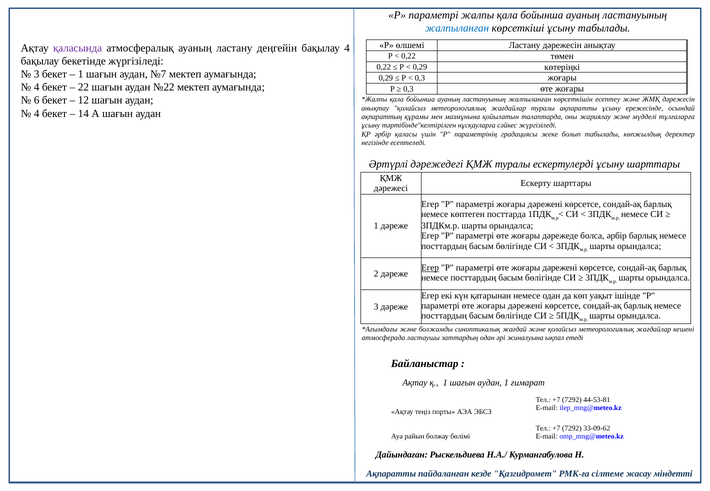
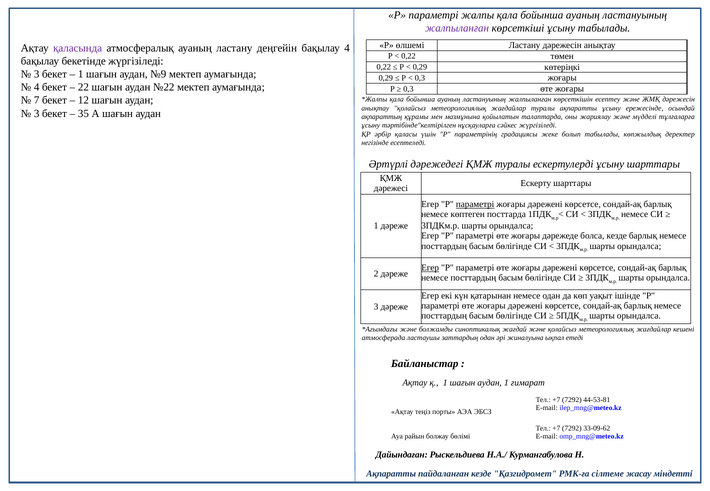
жалпыланған colour: blue -> purple (457, 28)
№7: №7 -> №9 (158, 74)
6: 6 -> 7 (37, 100)
4: 4 -> 3 (37, 114)
14: 14 -> 35 (83, 114)
параметрі underline: none -> present (475, 205)
болса әрбір: әрбір -> кезде (617, 236)
